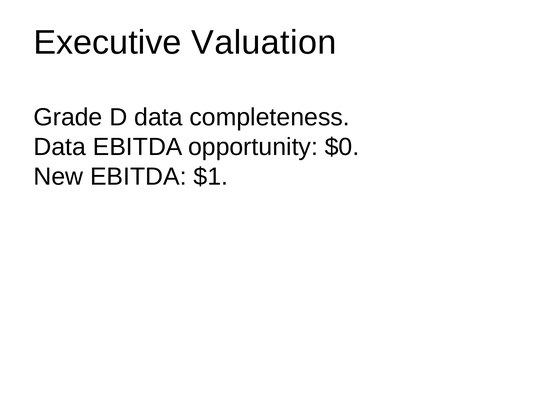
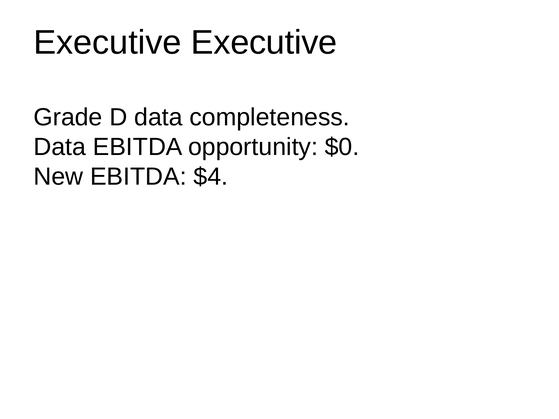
Executive Valuation: Valuation -> Executive (264, 42)
$1: $1 -> $4 (211, 177)
